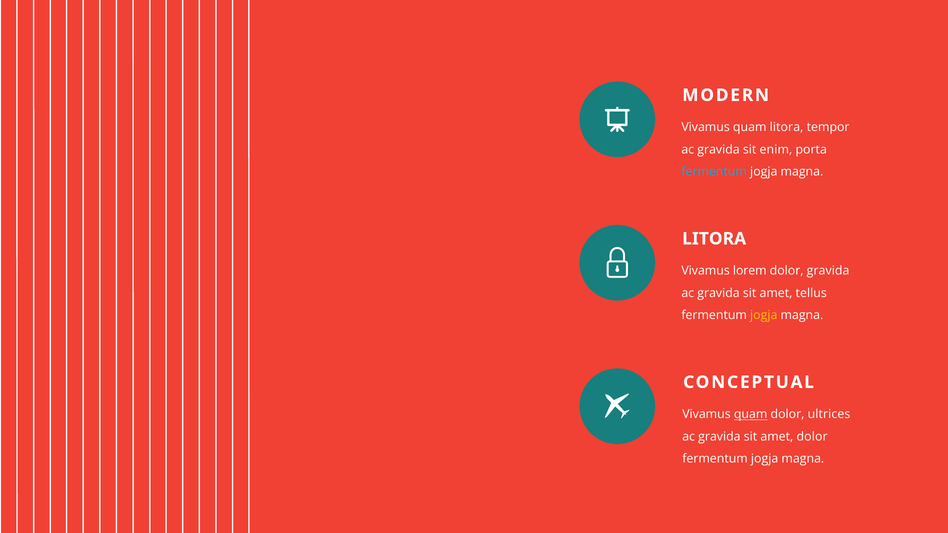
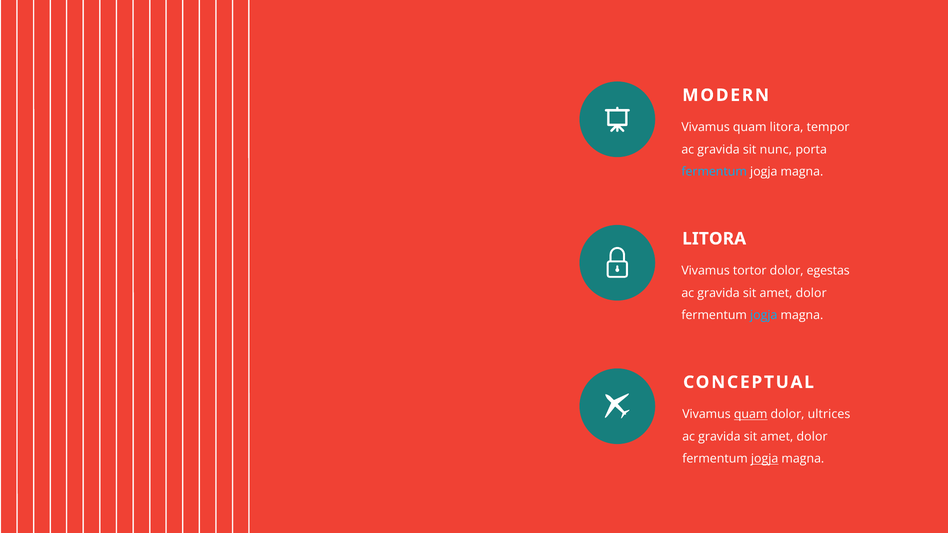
enim: enim -> nunc (776, 150)
lorem: lorem -> tortor (750, 271)
dolor gravida: gravida -> egestas (828, 271)
tellus: tellus -> dolor (811, 293)
jogja colour: yellow -> light blue (764, 315)
jogja underline: none -> present (765, 459)
